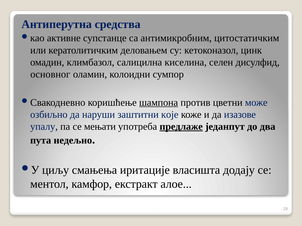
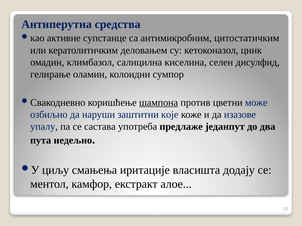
основног: основног -> гелирање (50, 74)
мењати: мењати -> састава (100, 127)
предлаже underline: present -> none (181, 127)
